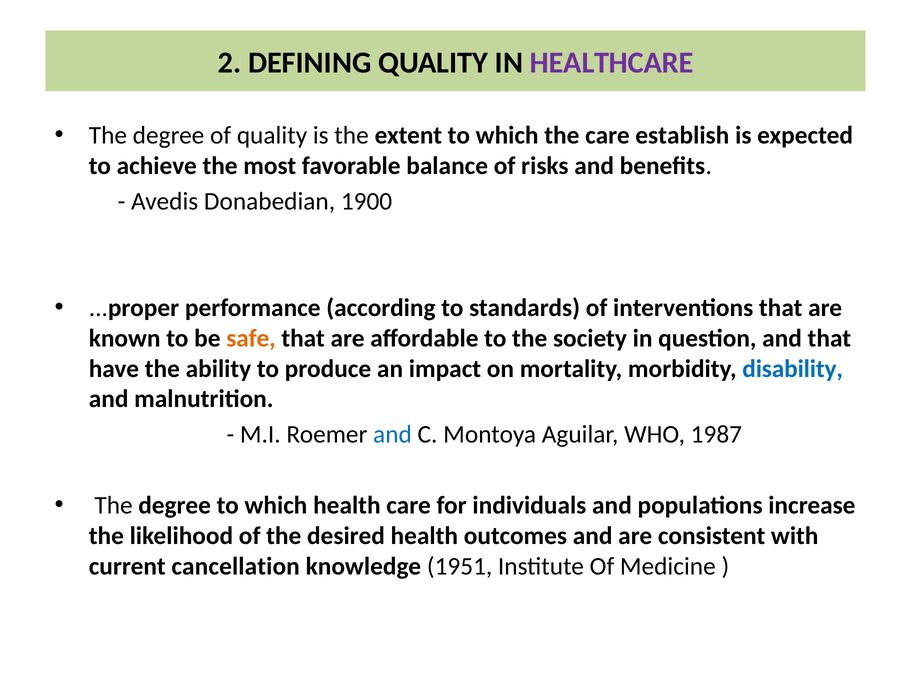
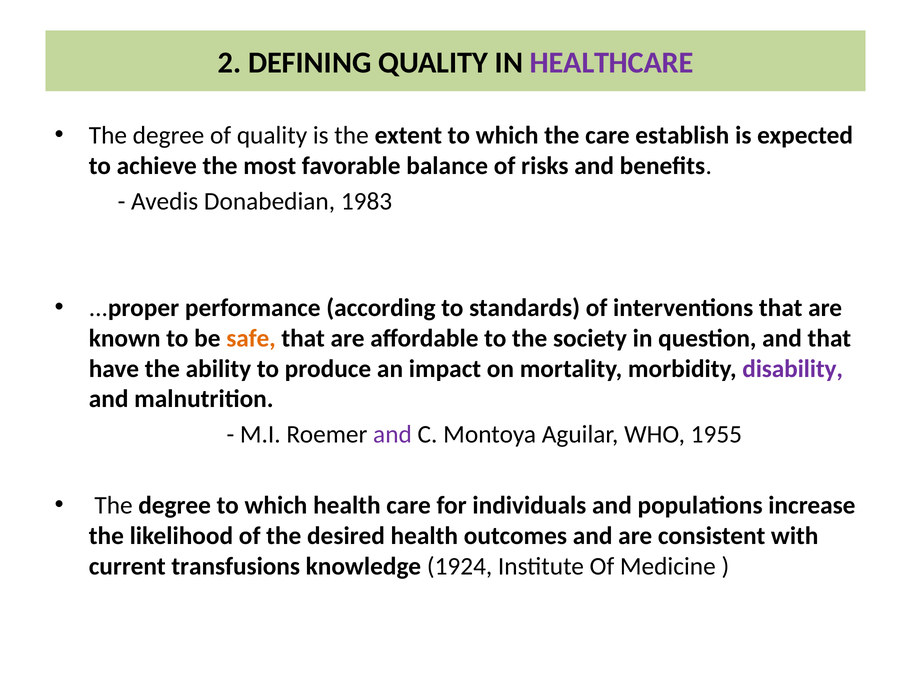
1900: 1900 -> 1983 (367, 201)
disability colour: blue -> purple (793, 368)
and colour: blue -> purple (393, 434)
1987: 1987 -> 1955 (716, 434)
cancellation: cancellation -> transfusions (236, 566)
1951: 1951 -> 1924 (460, 566)
